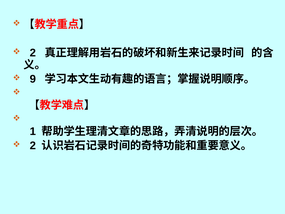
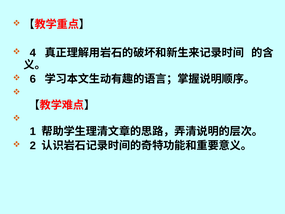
2: 2 -> 4 (33, 53)
9: 9 -> 6 (33, 79)
